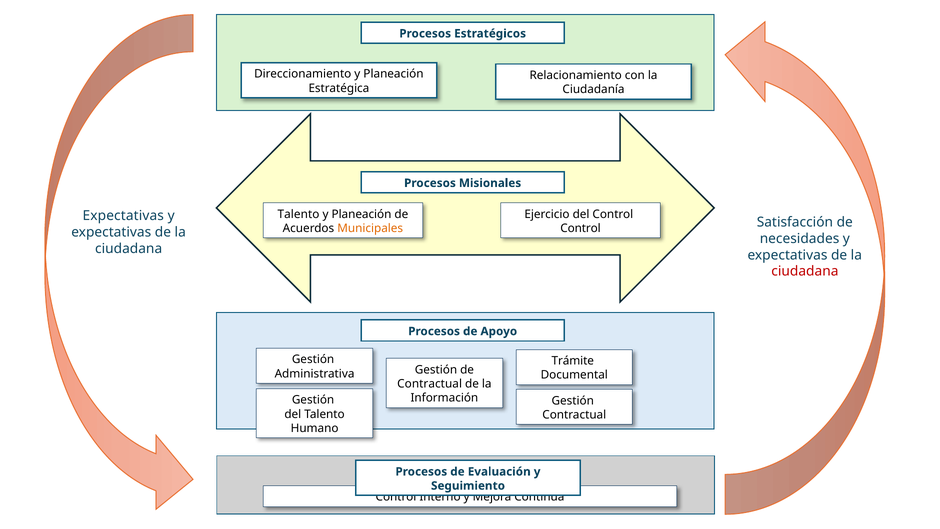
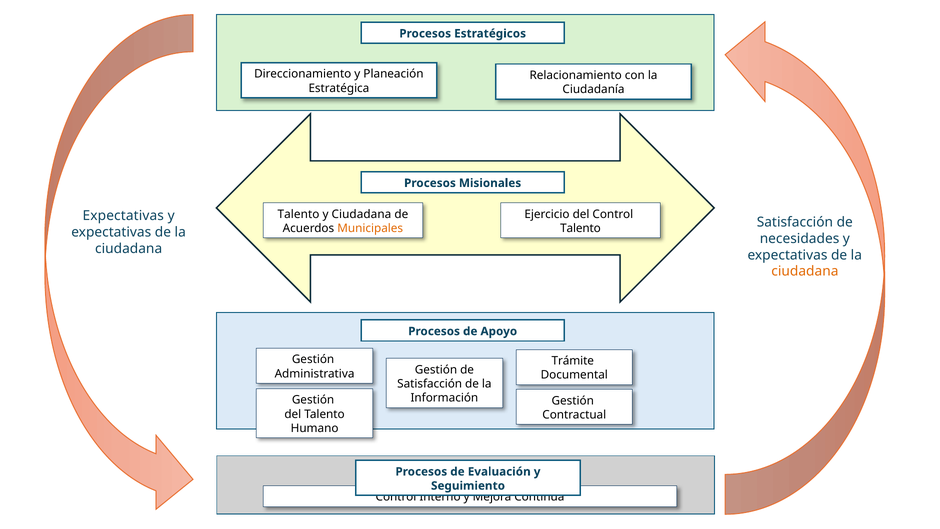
Planeación: Planeación -> Ciudadana (361, 214)
Control: Control -> Talento (581, 228)
ciudadana colour: red -> orange (805, 271)
Contractual: Contractual -> Satisfacción (430, 384)
